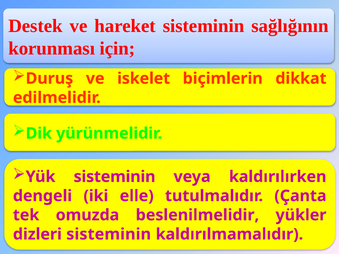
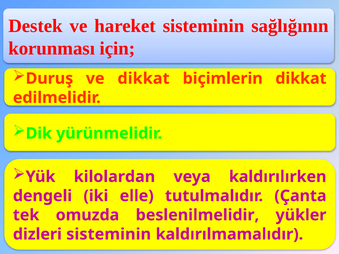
ve iskelet: iskelet -> dikkat (144, 79)
Yük sisteminin: sisteminin -> kilolardan (114, 177)
